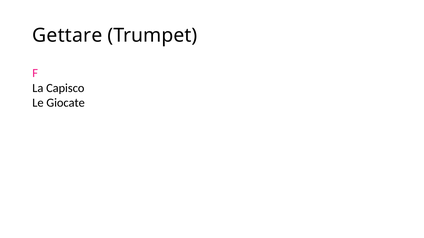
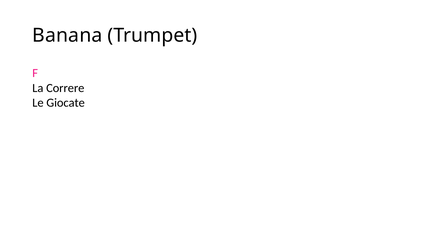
Gettare: Gettare -> Banana (67, 36)
Capisco: Capisco -> Correre (65, 88)
